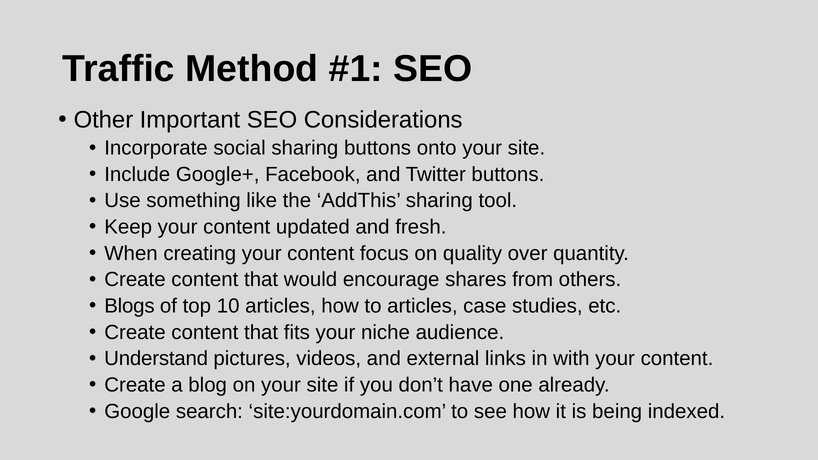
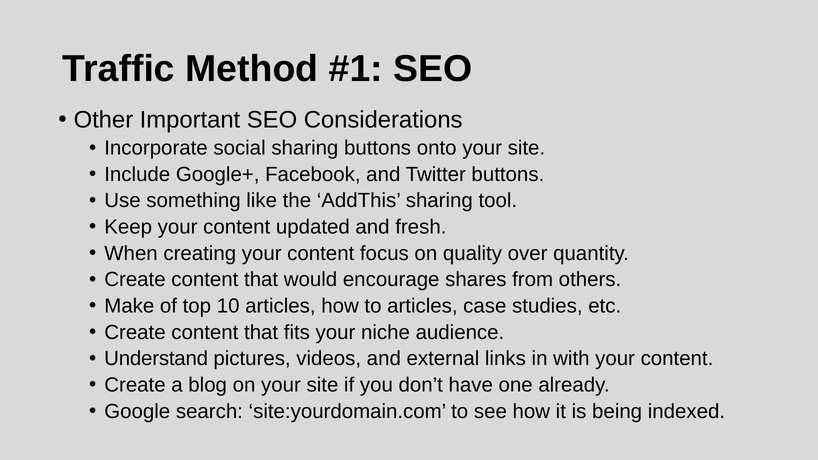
Blogs: Blogs -> Make (129, 306)
